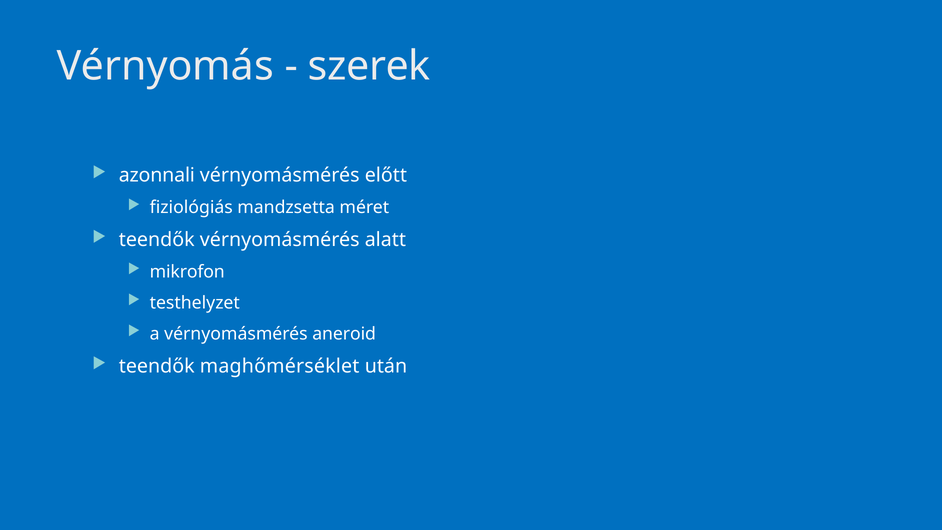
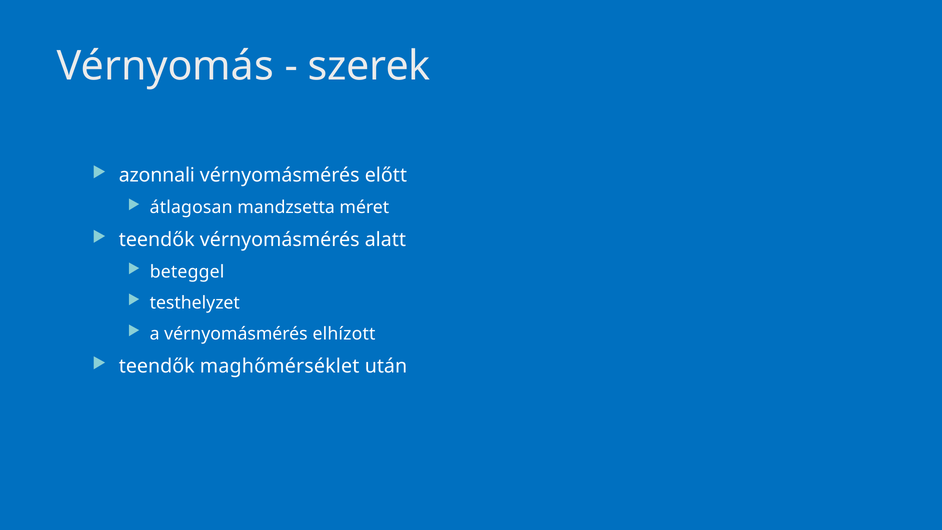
fiziológiás: fiziológiás -> átlagosan (191, 207)
mikrofon: mikrofon -> beteggel (187, 272)
aneroid: aneroid -> elhízott (344, 334)
